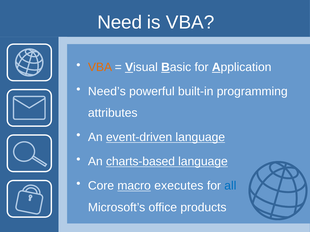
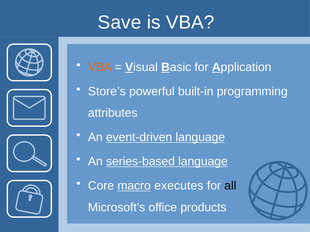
Need: Need -> Save (120, 22)
Need’s: Need’s -> Store’s (107, 91)
charts-based: charts-based -> series-based (140, 162)
all colour: blue -> black (230, 186)
